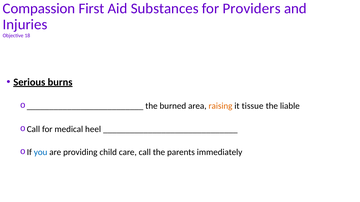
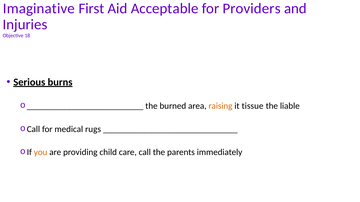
Compassion: Compassion -> Imaginative (39, 9)
Substances: Substances -> Acceptable (165, 9)
heel: heel -> rugs (93, 129)
you colour: blue -> orange (41, 153)
